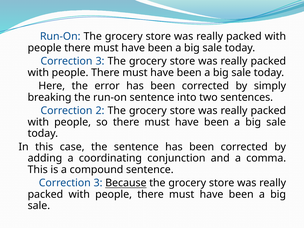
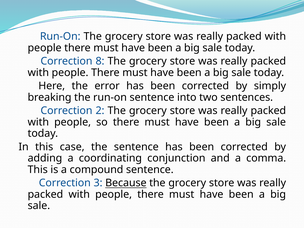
3: 3 -> 8 (100, 61)
